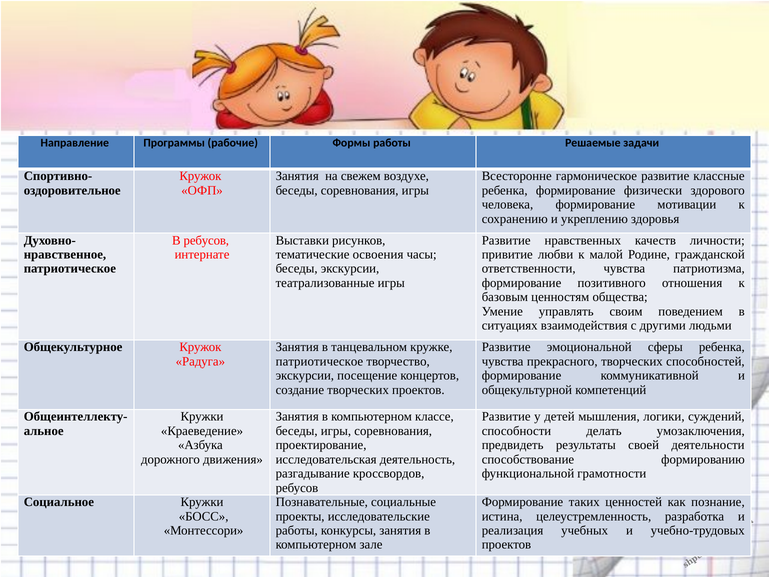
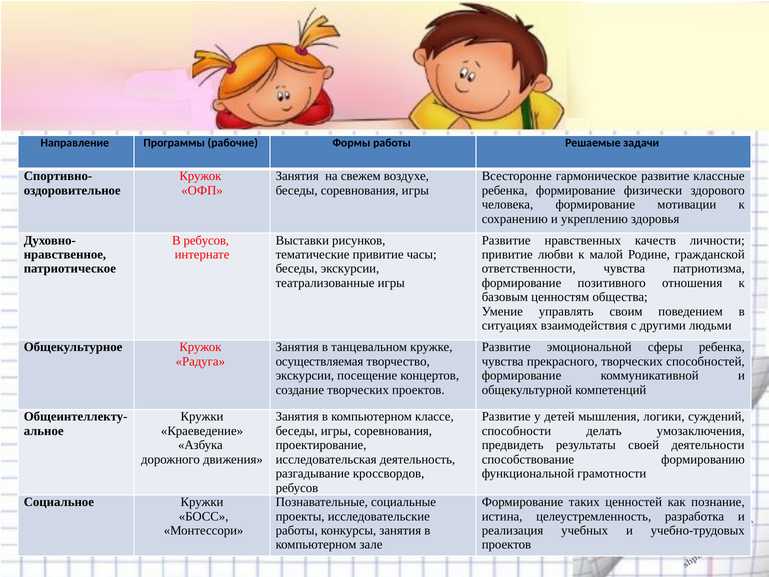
тематические освоения: освоения -> привитие (378, 254)
патриотическое: патриотическое -> осуществляемая (320, 361)
